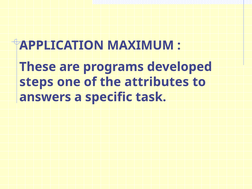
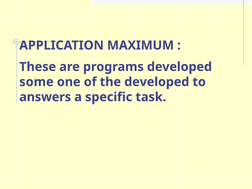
steps: steps -> some (36, 82)
the attributes: attributes -> developed (157, 82)
